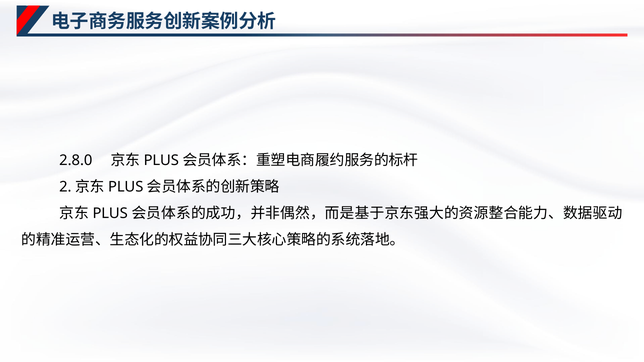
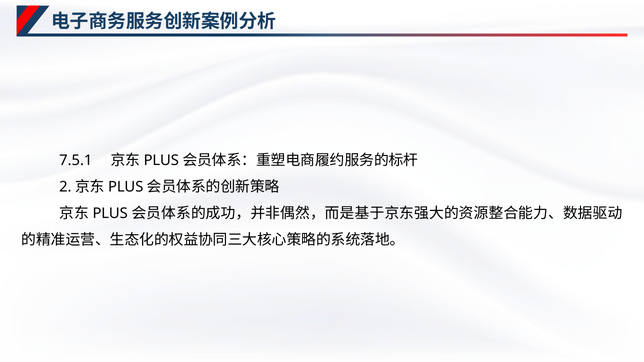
2.8.0: 2.8.0 -> 7.5.1 (76, 160)
